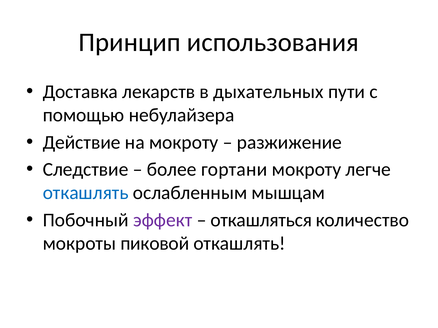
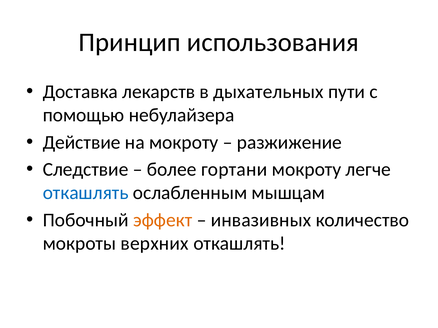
эффект colour: purple -> orange (163, 220)
откашляться: откашляться -> инвазивных (261, 220)
пиковой: пиковой -> верхних (155, 244)
